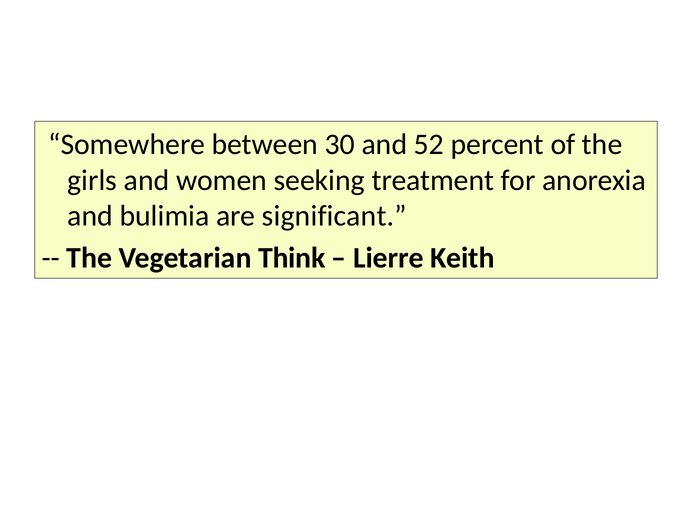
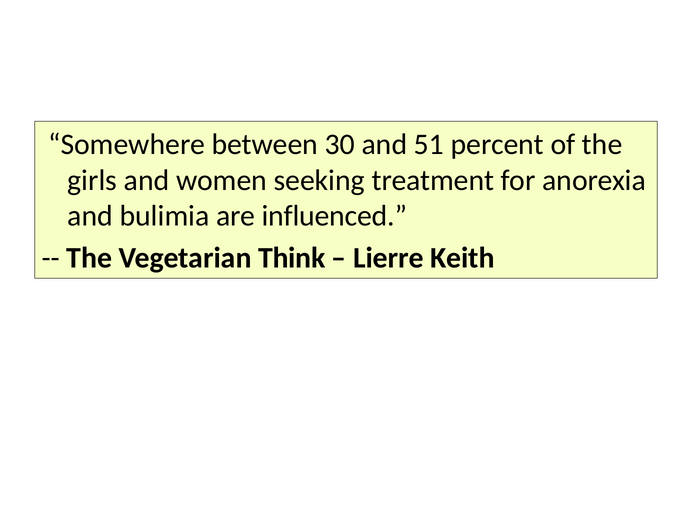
52: 52 -> 51 (429, 145)
significant: significant -> influenced (335, 216)
